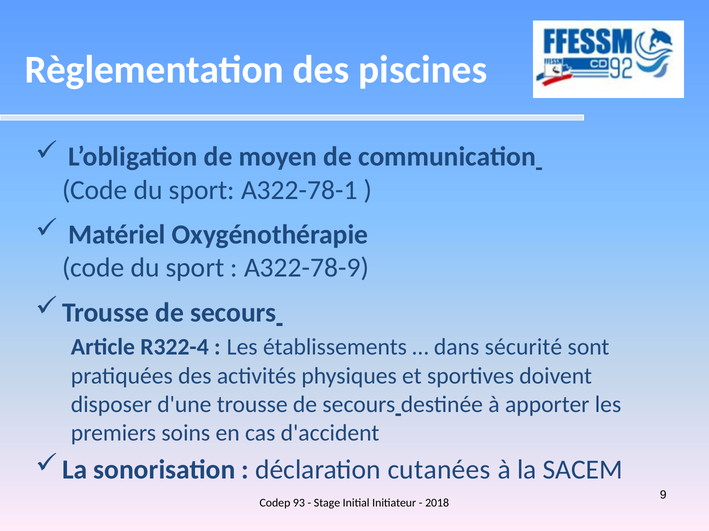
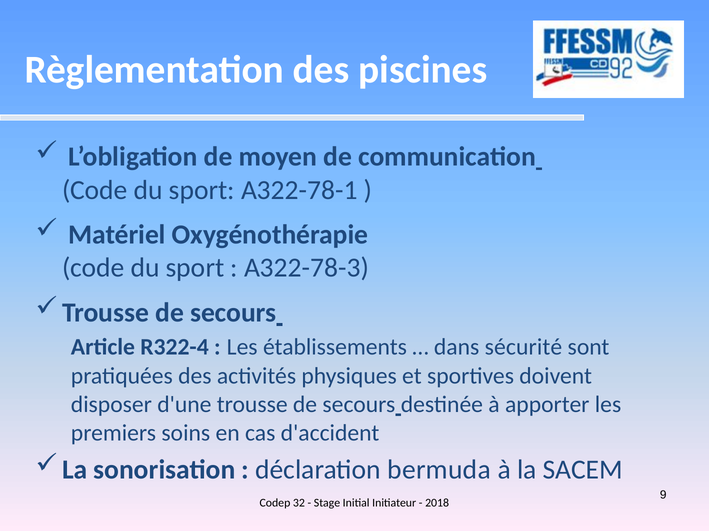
A322-78-9: A322-78-9 -> A322-78-3 (306, 268)
cutanées: cutanées -> bermuda (439, 470)
93: 93 -> 32 (299, 504)
